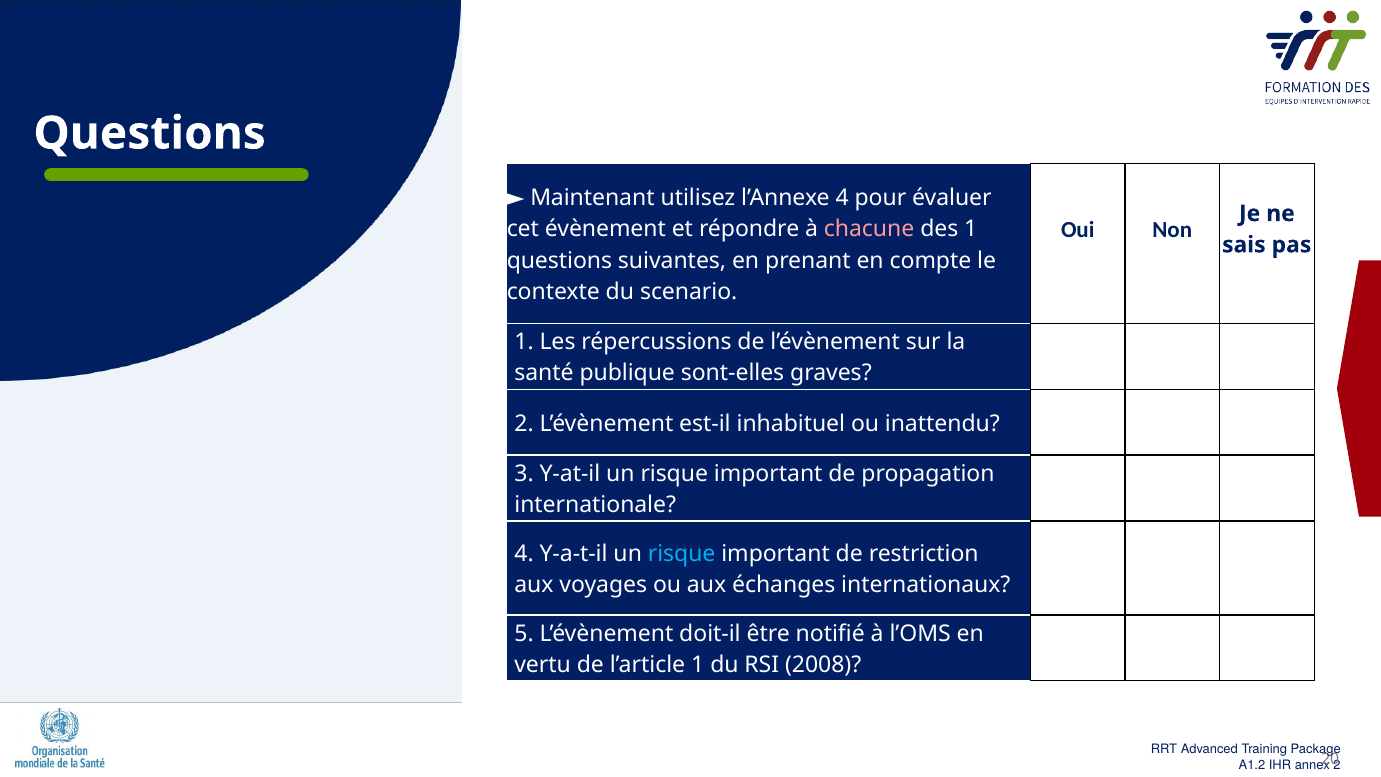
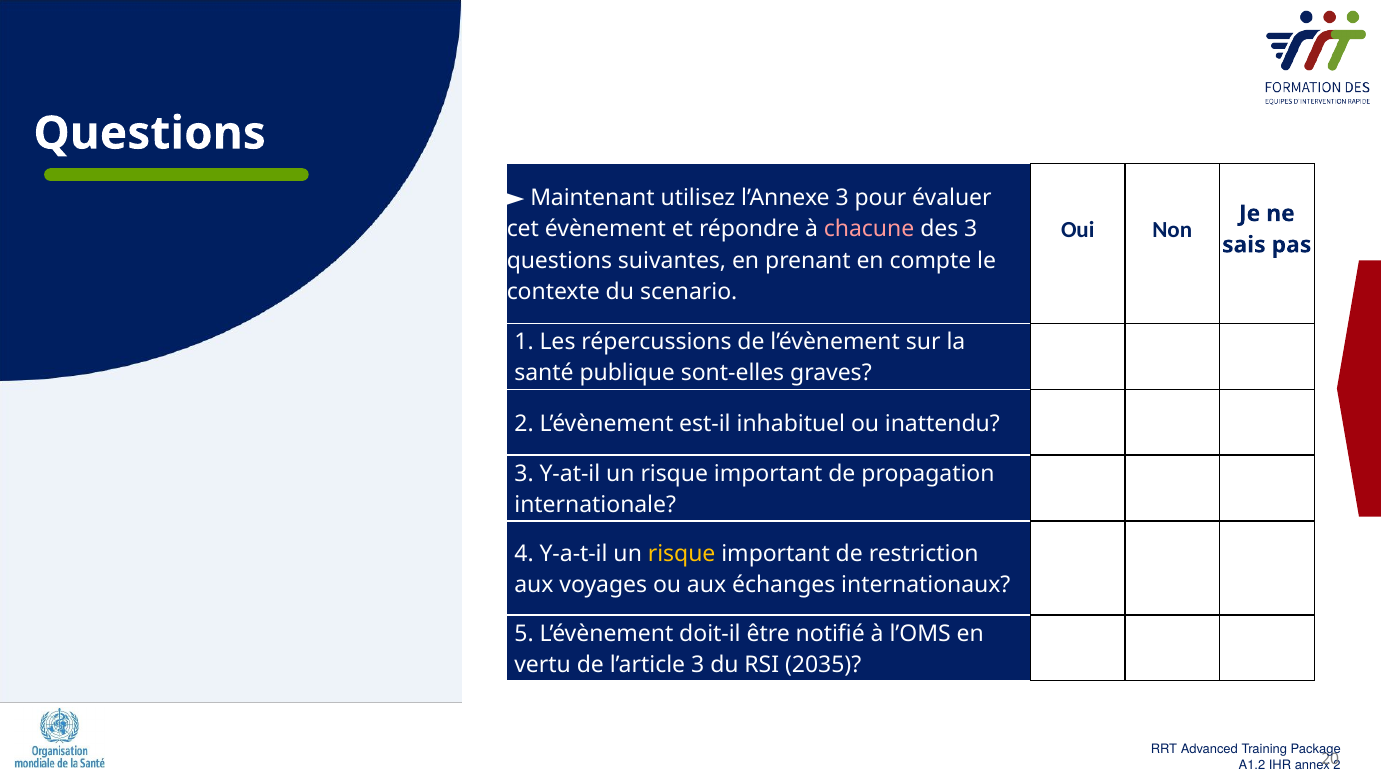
l’Annexe 4: 4 -> 3 (842, 198)
des 1: 1 -> 3 (971, 229)
risque colour: light blue -> yellow (682, 554)
l’article 1: 1 -> 3 (698, 665)
2008: 2008 -> 2035 (823, 665)
